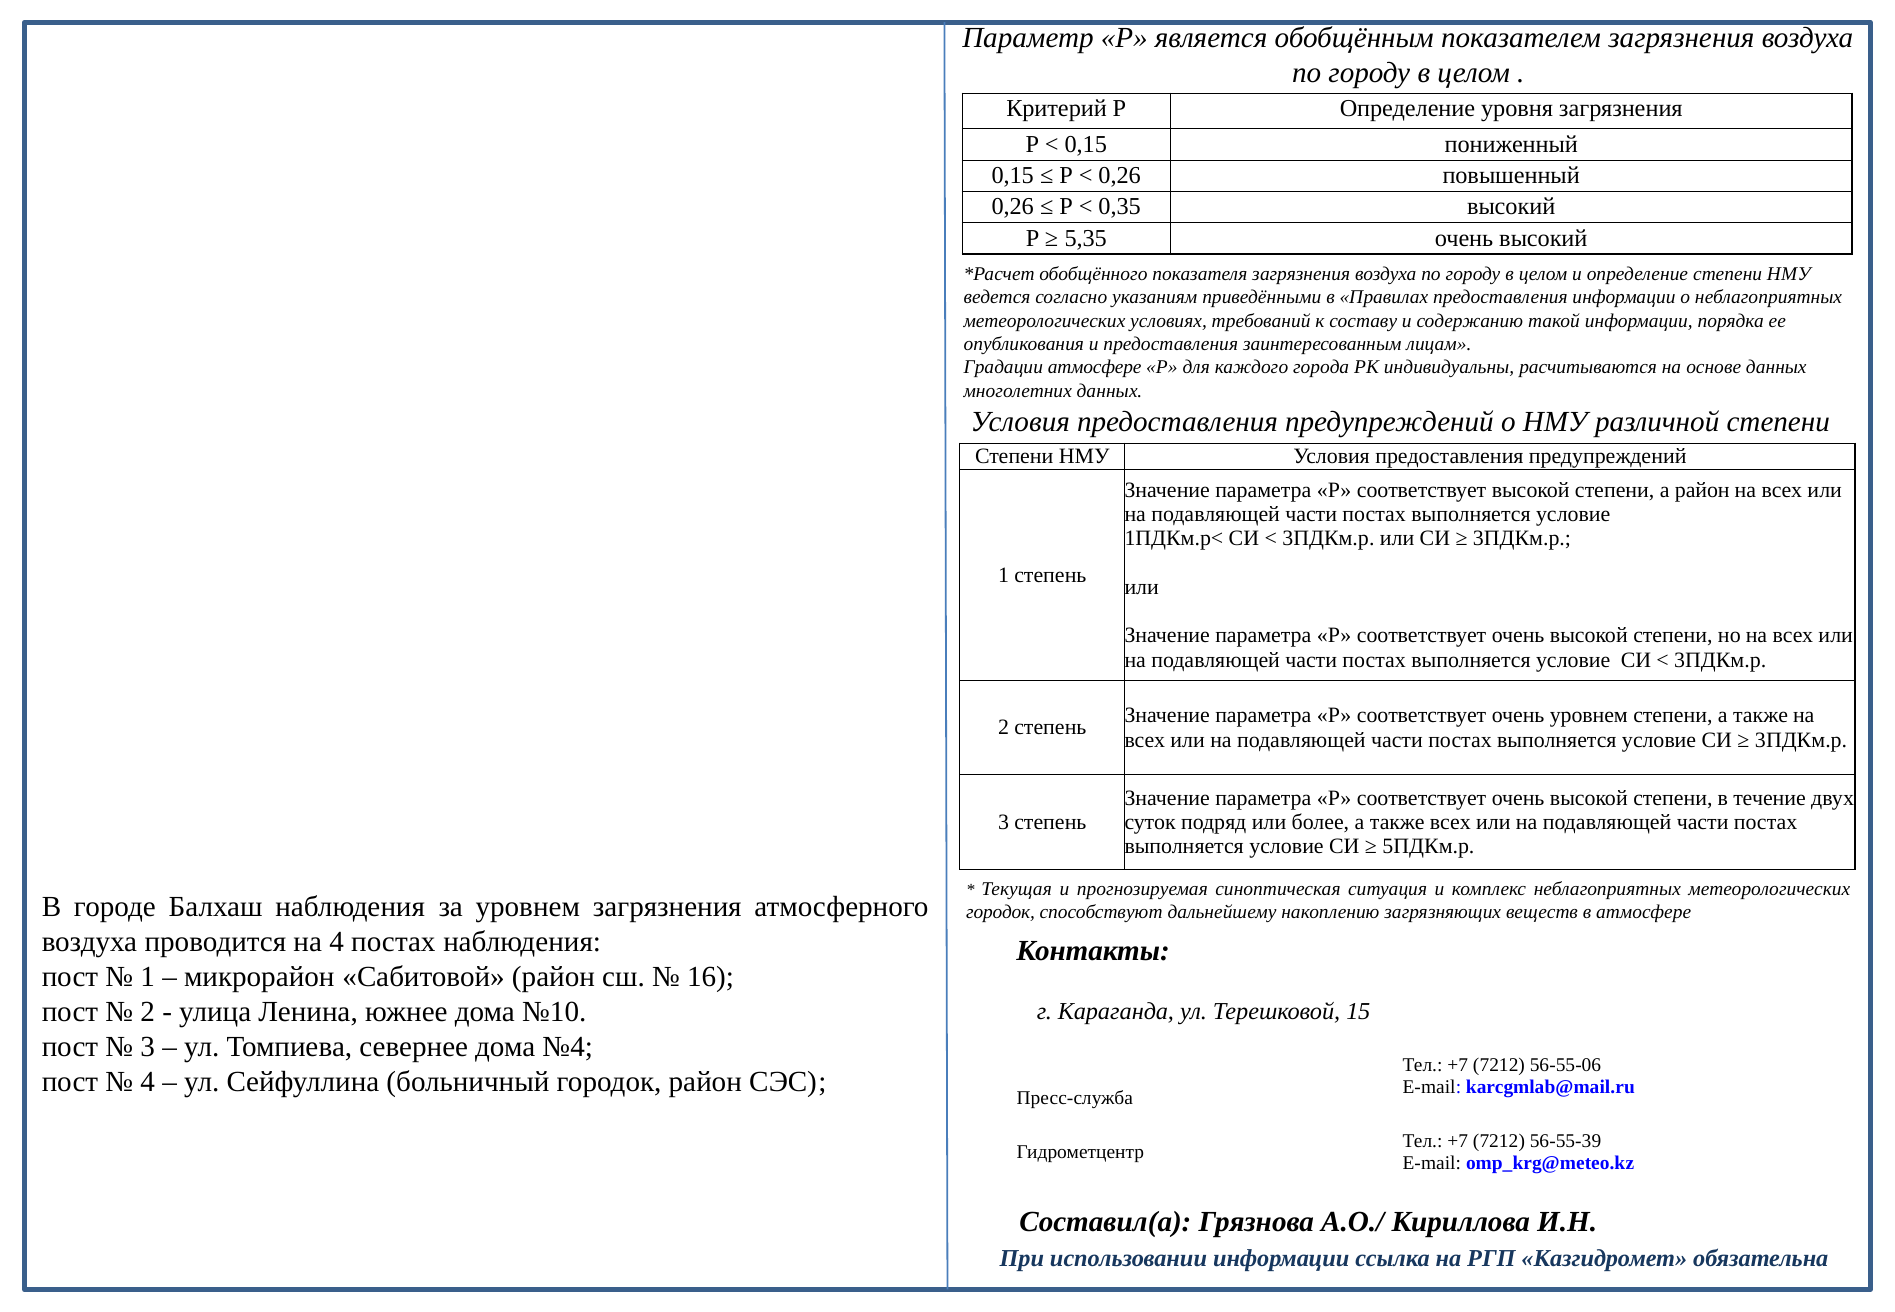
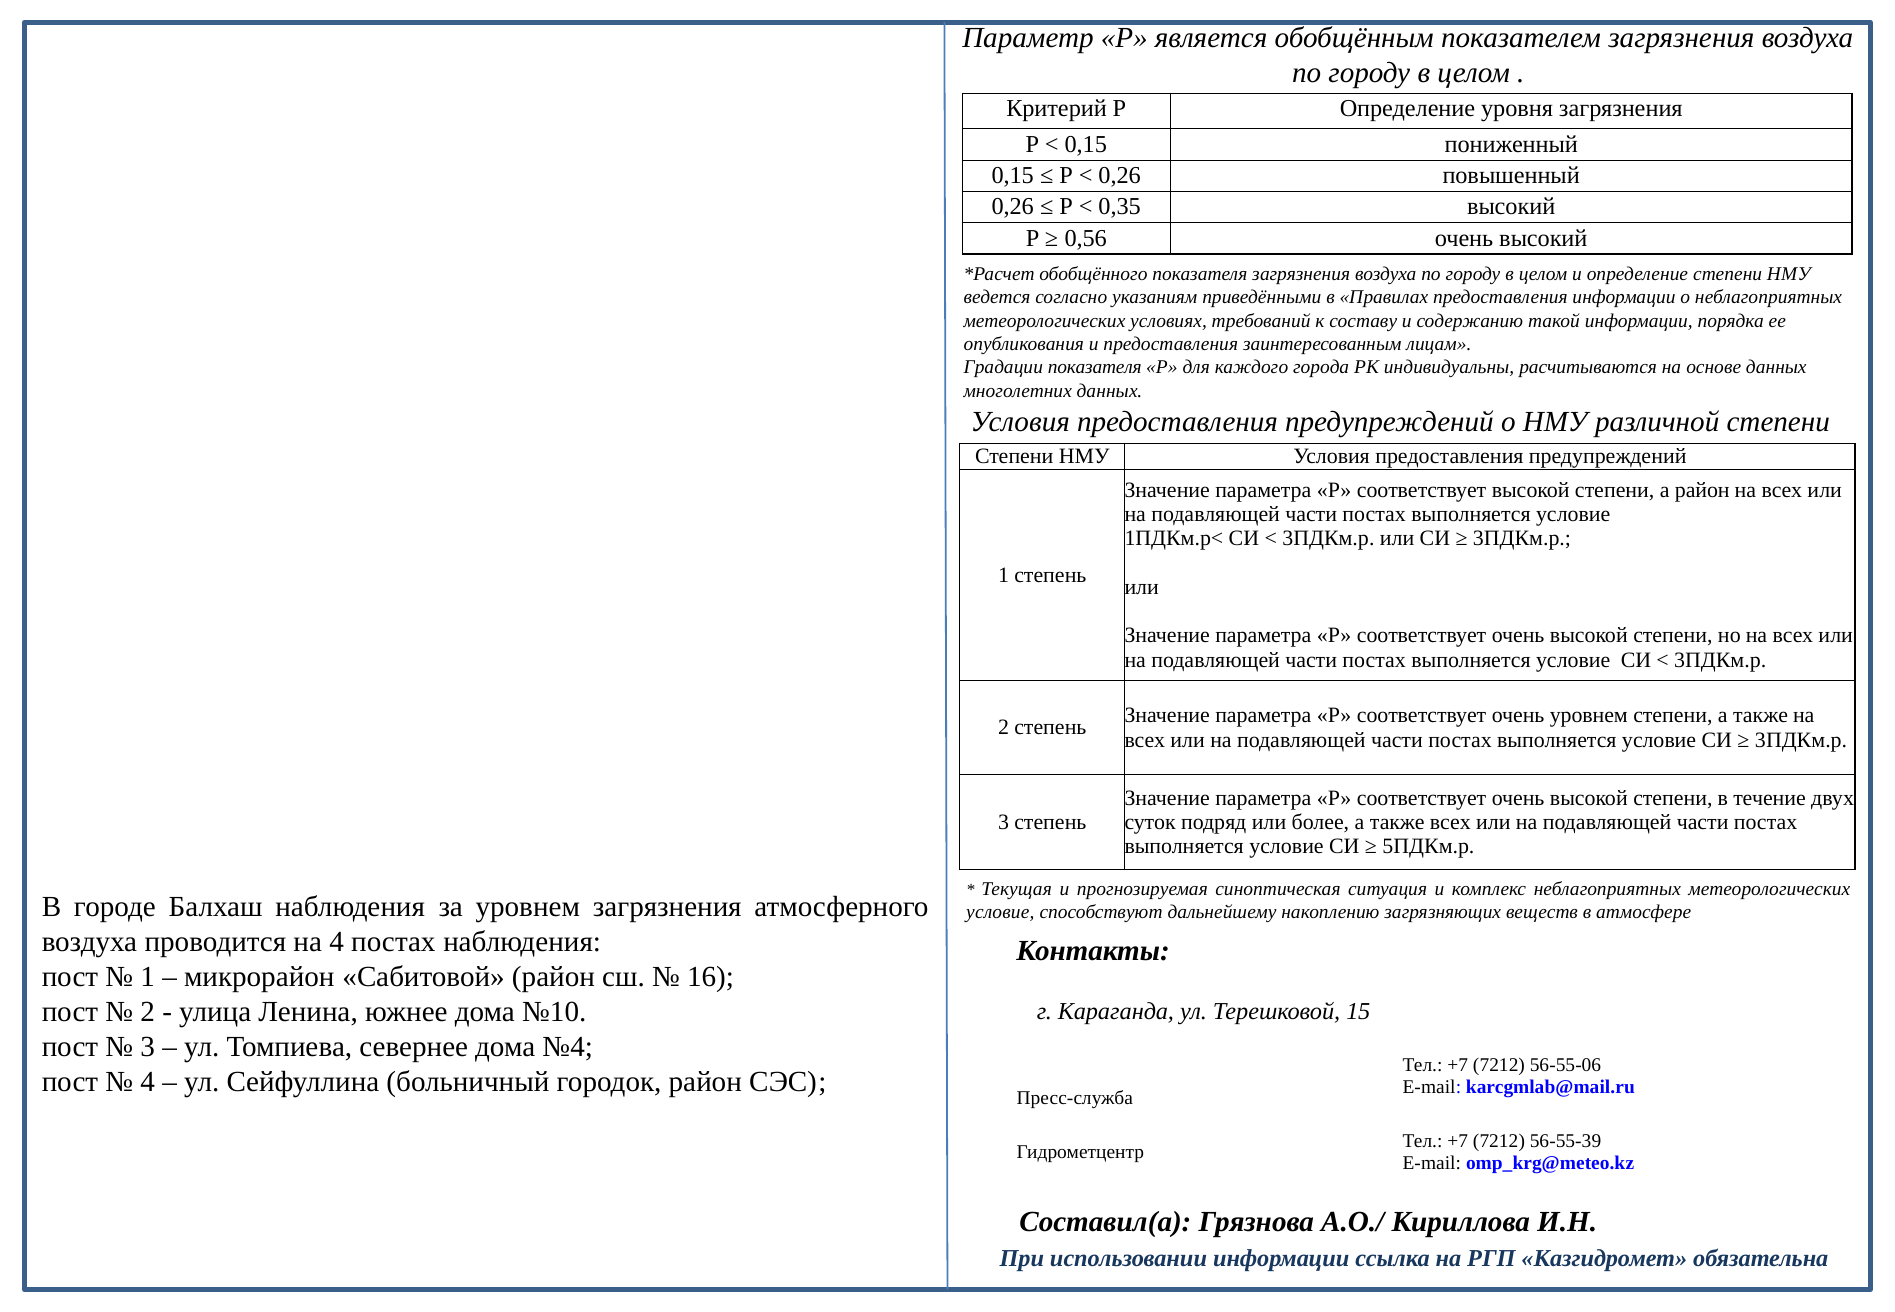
5,35: 5,35 -> 0,56 (1086, 238)
Градации атмосфере: атмосфере -> показателя (1095, 367)
городок: городок -> условие (1000, 912)
